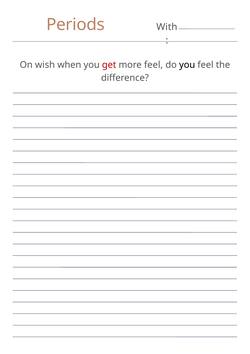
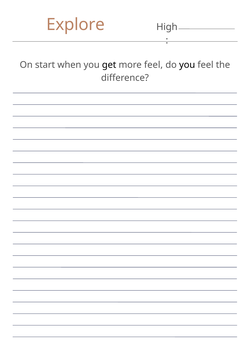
Periods: Periods -> Explore (76, 25)
With: With -> High (167, 27)
wish: wish -> start (45, 65)
get colour: red -> black (109, 65)
